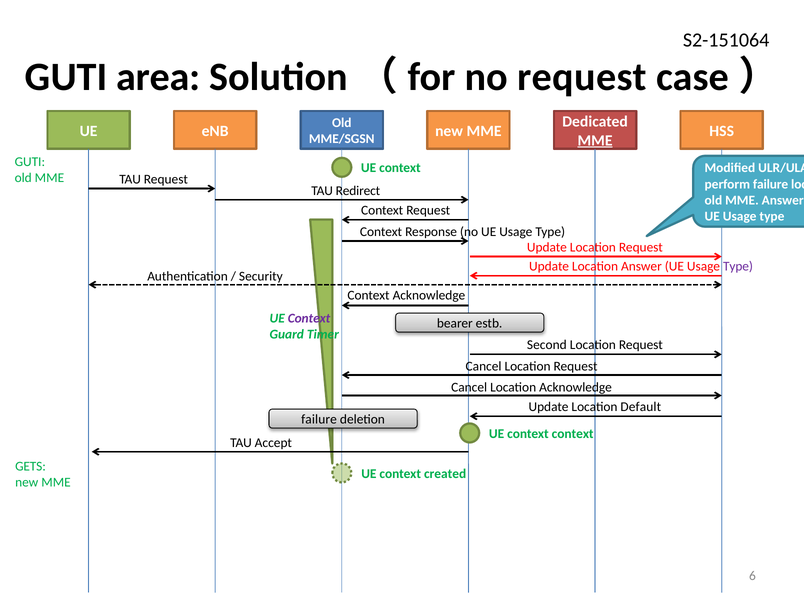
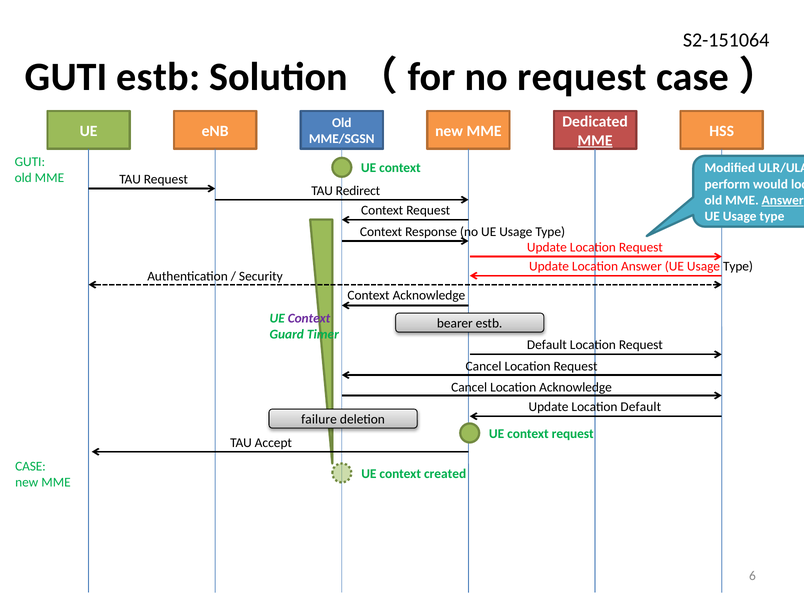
GUTI area: area -> estb (158, 77)
perform failure: failure -> would (771, 184)
Answer underline: none -> present (783, 200)
Type colour: purple -> black (738, 266)
Second: Second -> Default (547, 345)
UE context context: context -> request (573, 434)
GETS: GETS -> CASE (30, 466)
